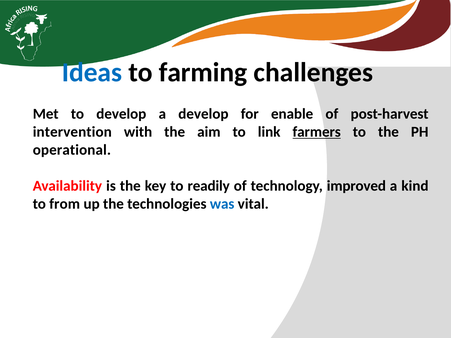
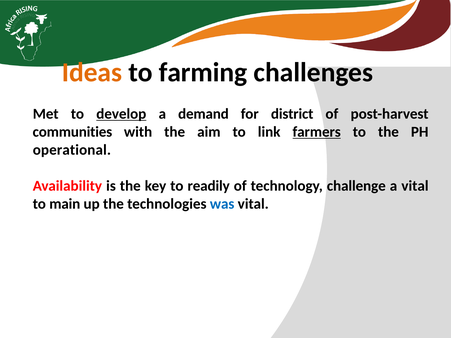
Ideas colour: blue -> orange (92, 73)
develop underline: none -> present (121, 114)
a develop: develop -> demand (203, 114)
enable: enable -> district (292, 114)
intervention: intervention -> communities (72, 132)
improved: improved -> challenge (356, 186)
a kind: kind -> vital (415, 186)
from: from -> main (65, 204)
